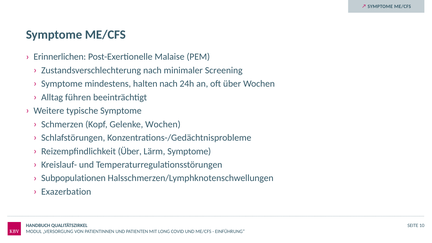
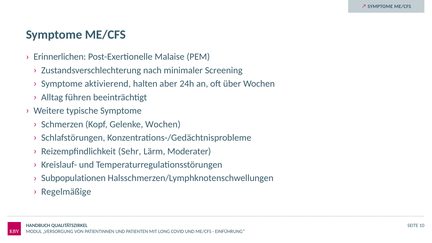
mindestens: mindestens -> aktivierend (108, 84)
halten nach: nach -> aber (168, 84)
Reizempfindlichkeit Über: Über -> Sehr (130, 151)
Lärm Symptome: Symptome -> Moderater (189, 151)
Exazerbation: Exazerbation -> Regelmäßige (66, 192)
